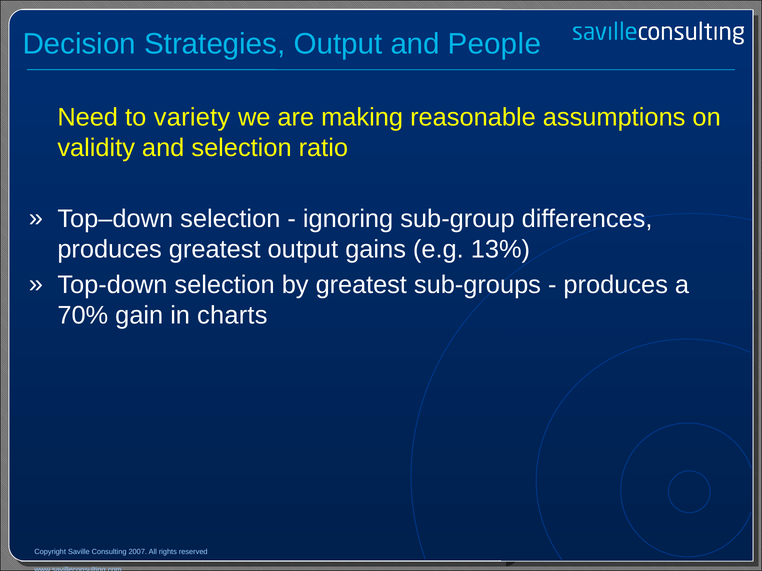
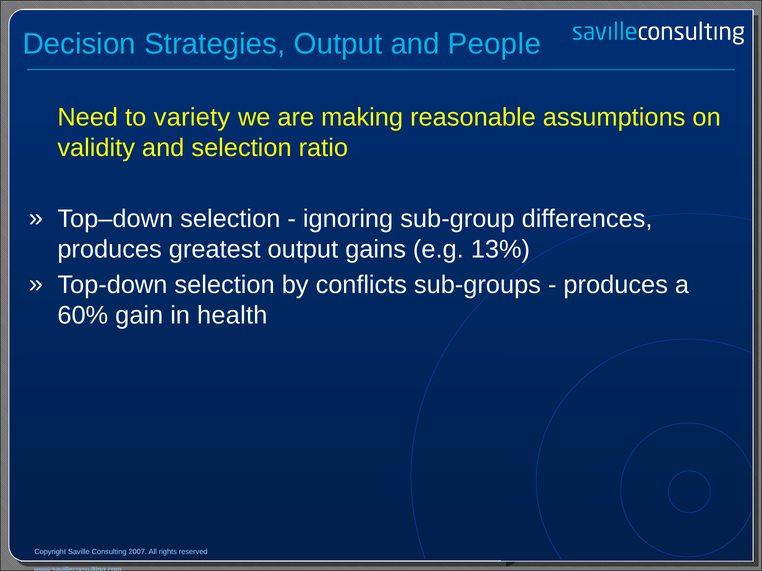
by greatest: greatest -> conflicts (361, 285)
70%: 70% -> 60% (83, 316)
charts: charts -> health (232, 316)
